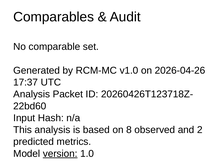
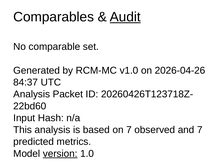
Audit underline: none -> present (125, 17)
17:37: 17:37 -> 84:37 (26, 82)
on 8: 8 -> 7 (129, 129)
and 2: 2 -> 7 (200, 129)
